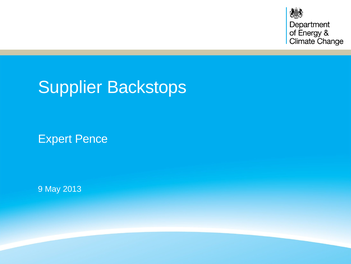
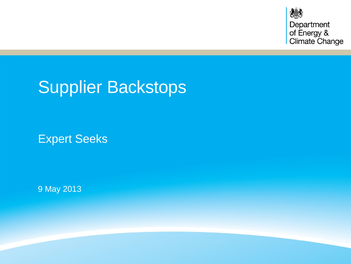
Pence: Pence -> Seeks (91, 138)
